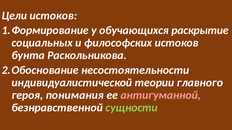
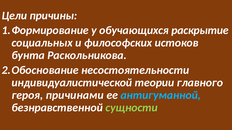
Цели истоков: истоков -> причины (53, 16)
понимания: понимания -> причинами (75, 95)
антигуманной colour: pink -> light blue (161, 95)
